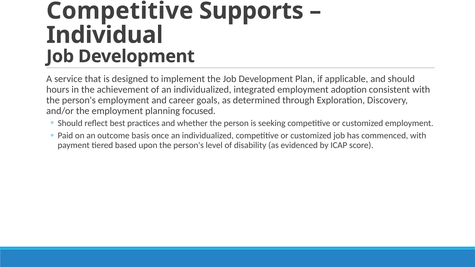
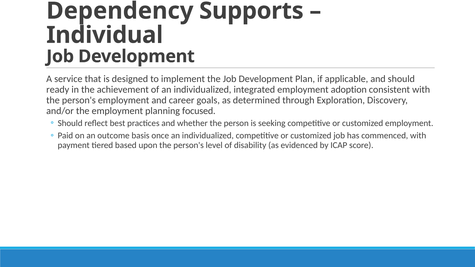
Competitive: Competitive -> Dependency (120, 11)
hours: hours -> ready (58, 90)
